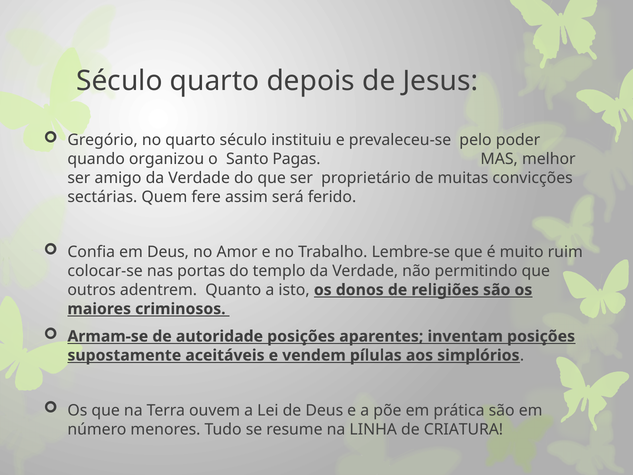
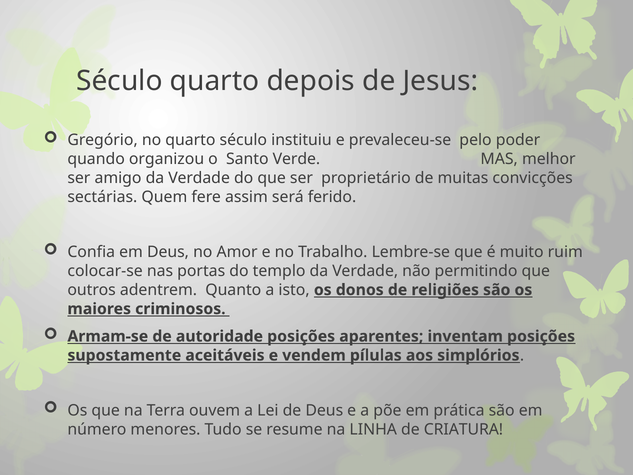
Pagas: Pagas -> Verde (296, 159)
